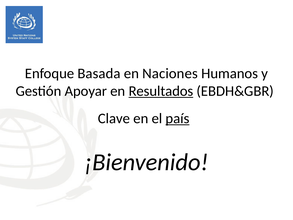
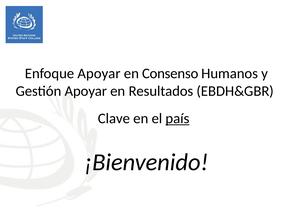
Enfoque Basada: Basada -> Apoyar (99, 73)
Naciones: Naciones -> Consenso (170, 73)
Resultados underline: present -> none (161, 91)
